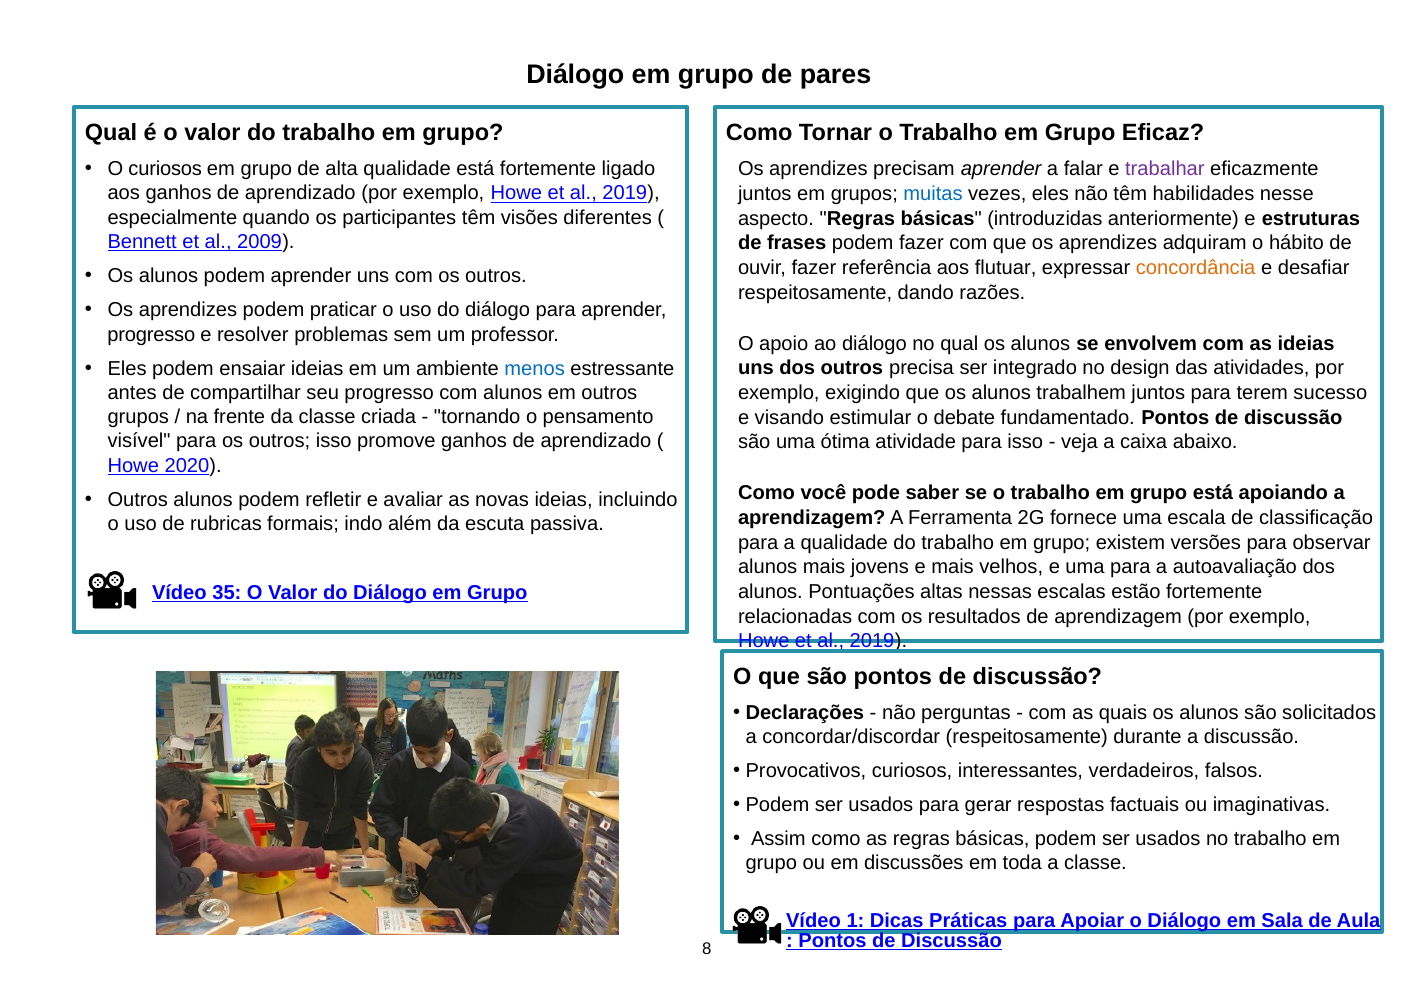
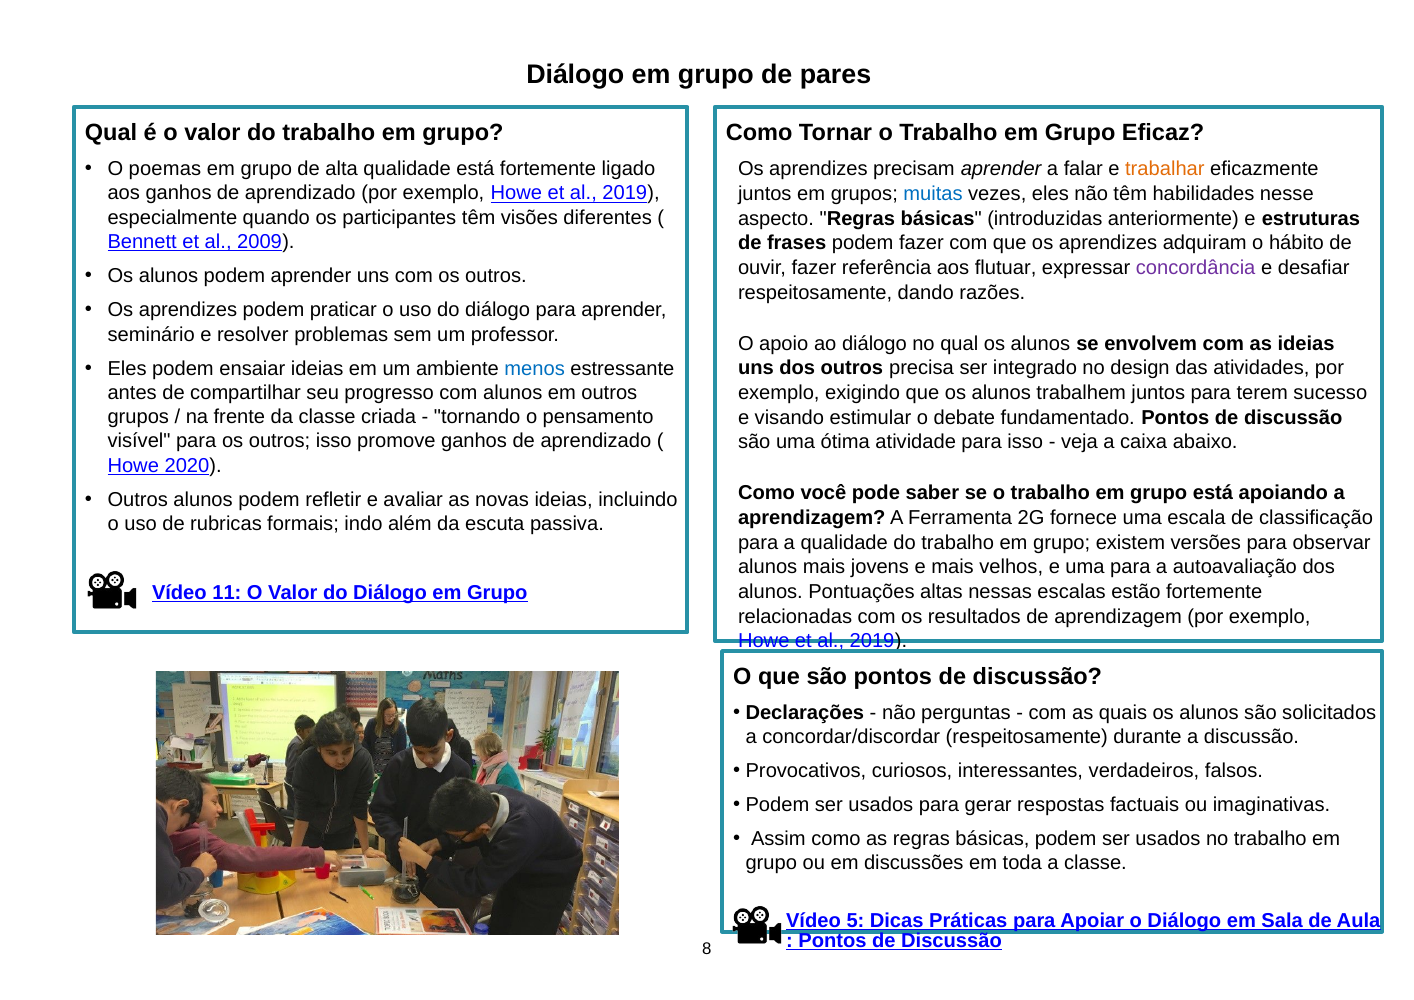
O curiosos: curiosos -> poemas (165, 169)
trabalhar colour: purple -> orange (1165, 169)
concordância colour: orange -> purple (1196, 268)
progresso: progresso -> seminário (151, 334)
35: 35 -> 11 (227, 593)
1: 1 -> 5 (855, 921)
